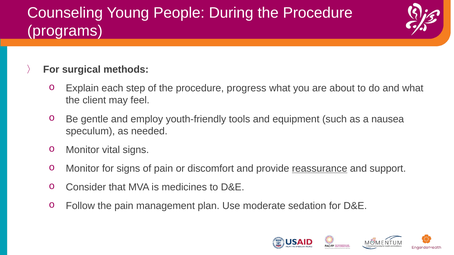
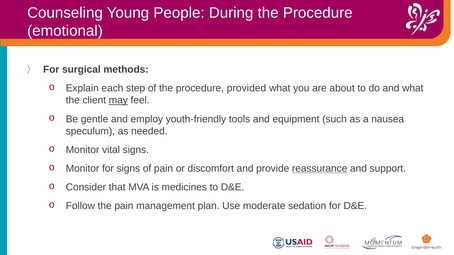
programs: programs -> emotional (65, 31)
progress: progress -> provided (247, 88)
may underline: none -> present (118, 100)
